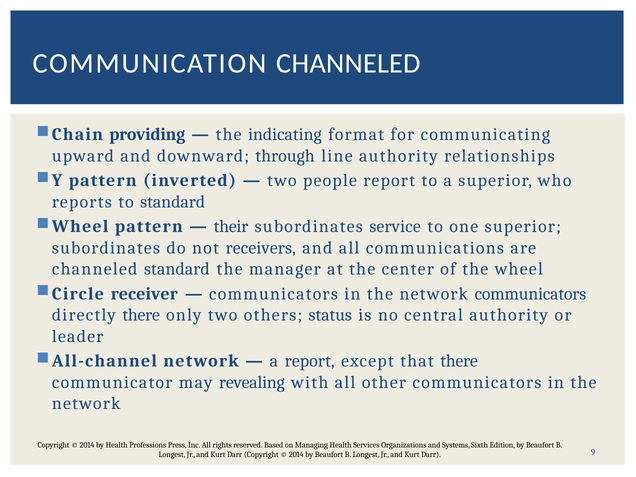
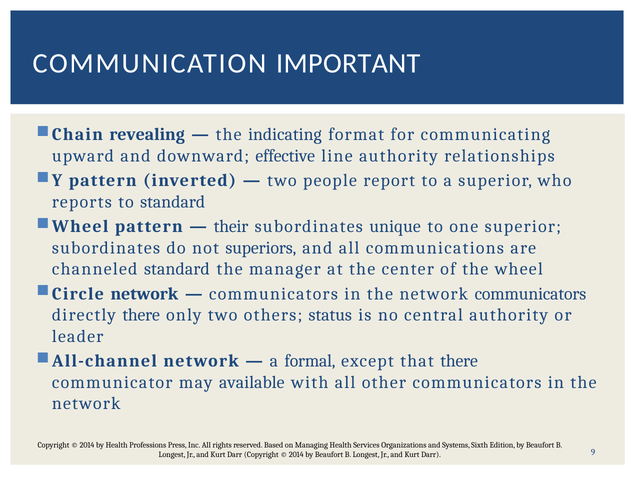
COMMUNICATION CHANNELED: CHANNELED -> IMPORTANT (349, 63)
providing: providing -> revealing (147, 135)
through: through -> effective (285, 156)
service: service -> unique (395, 227)
receivers: receivers -> superiors (261, 248)
receiver: receiver -> network (144, 294)
a report: report -> formal (310, 361)
revealing: revealing -> available (252, 382)
